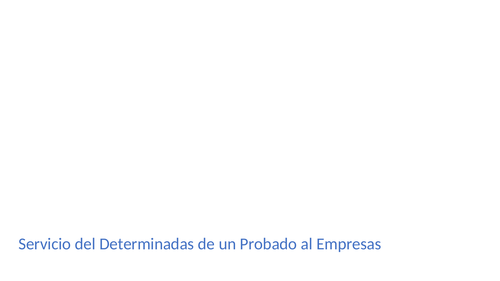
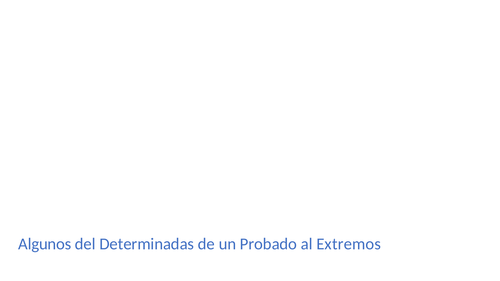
Servicio: Servicio -> Algunos (45, 244)
Empresas: Empresas -> Extremos (349, 244)
